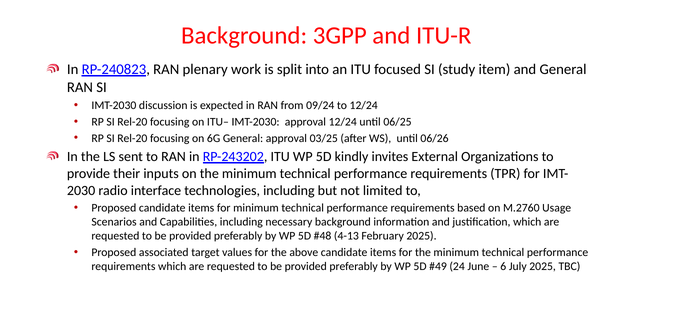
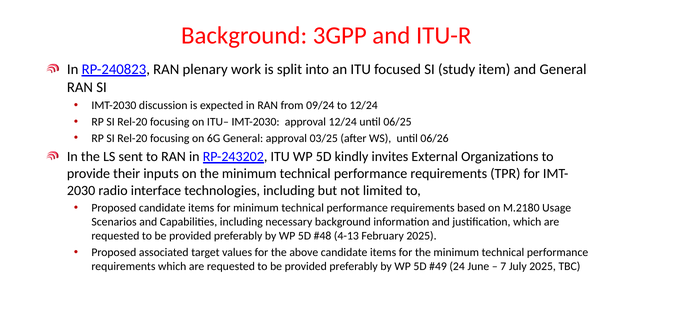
M.2760: M.2760 -> M.2180 (521, 208)
6: 6 -> 7 (503, 266)
